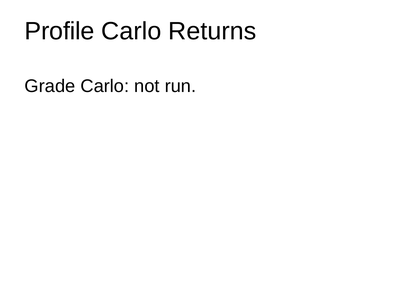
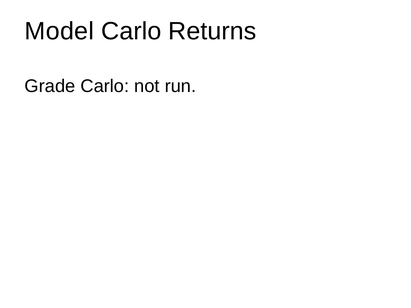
Profile: Profile -> Model (59, 31)
